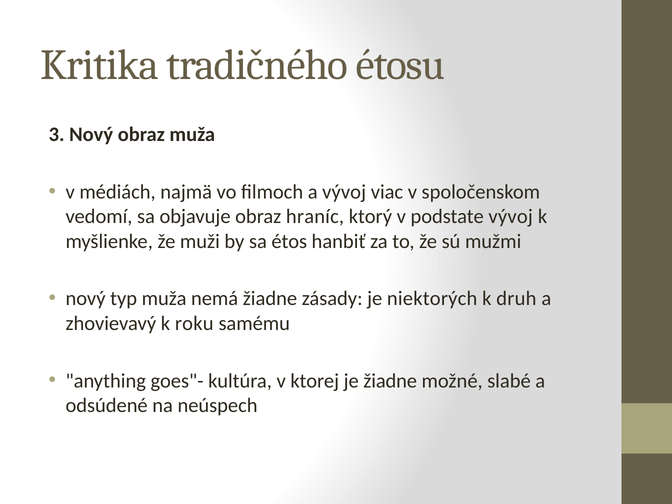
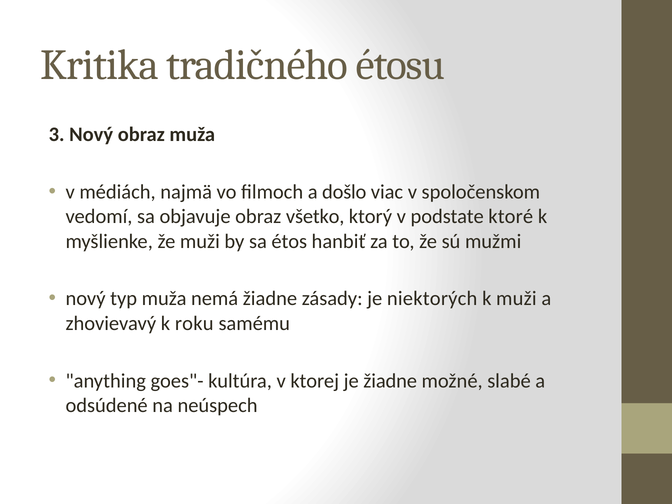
a vývoj: vývoj -> došlo (344, 192)
hraníc: hraníc -> všetko (315, 217)
podstate vývoj: vývoj -> ktoré (511, 217)
k druh: druh -> muži (516, 299)
